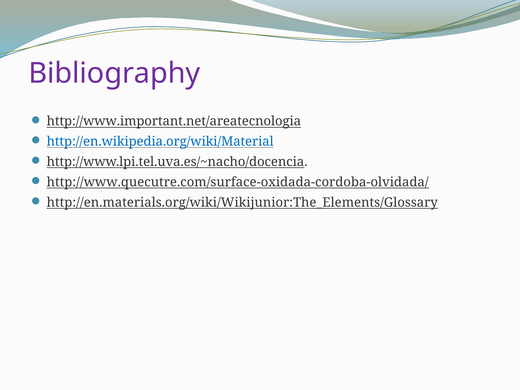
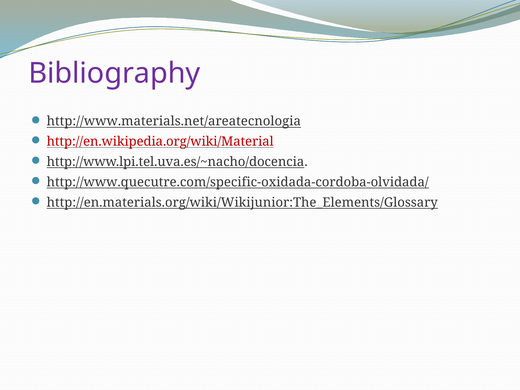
http://www.important.net/areatecnologia: http://www.important.net/areatecnologia -> http://www.materials.net/areatecnologia (174, 121)
http://en.wikipedia.org/wiki/Material colour: blue -> red (160, 142)
http://www.quecutre.com/surface-oxidada-cordoba-olvidada/: http://www.quecutre.com/surface-oxidada-cordoba-olvidada/ -> http://www.quecutre.com/specific-oxidada-cordoba-olvidada/ (238, 182)
